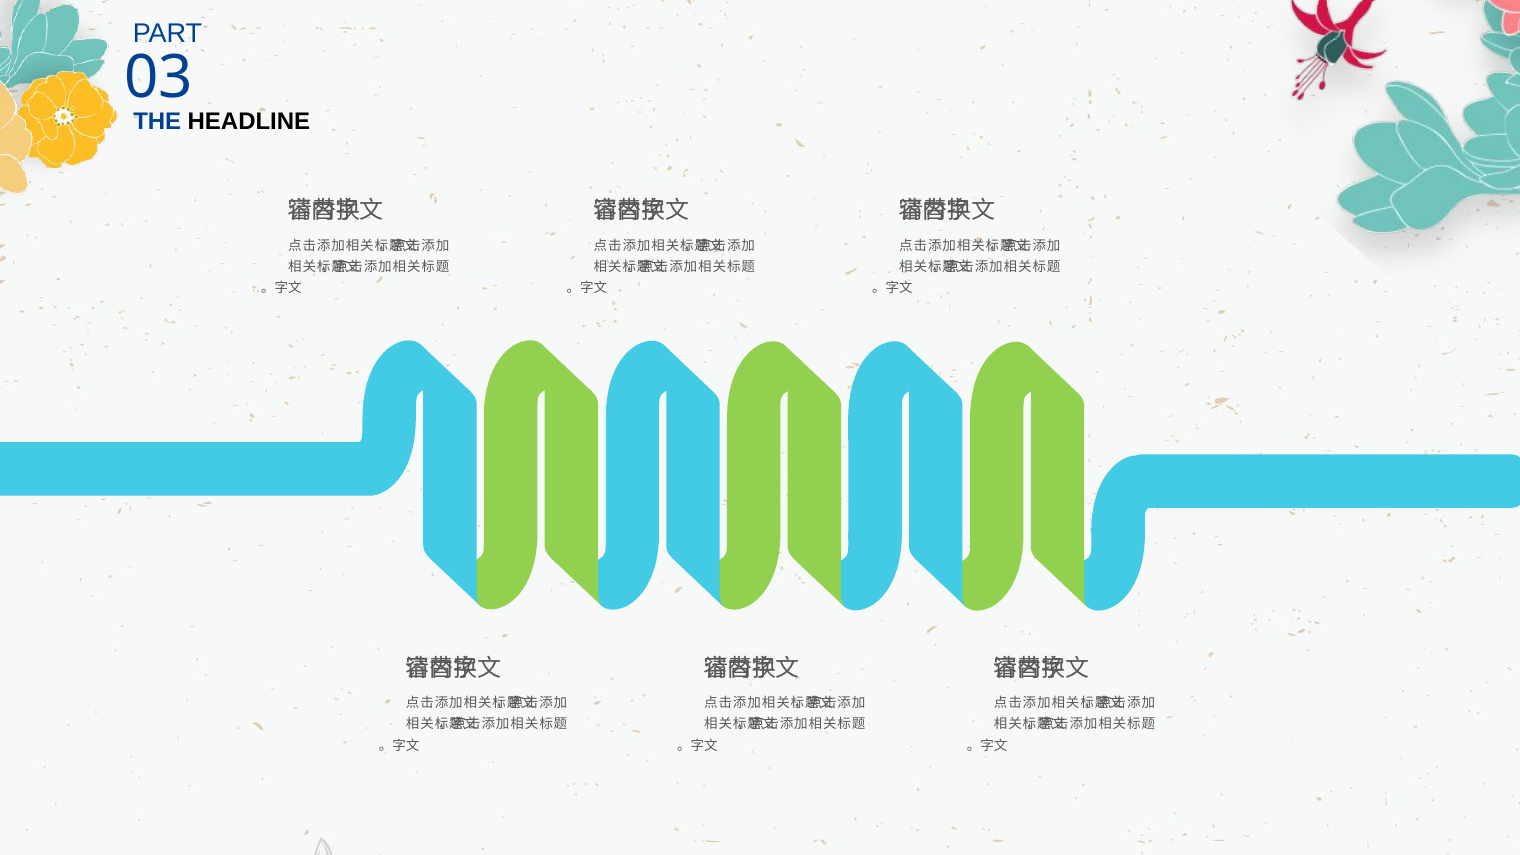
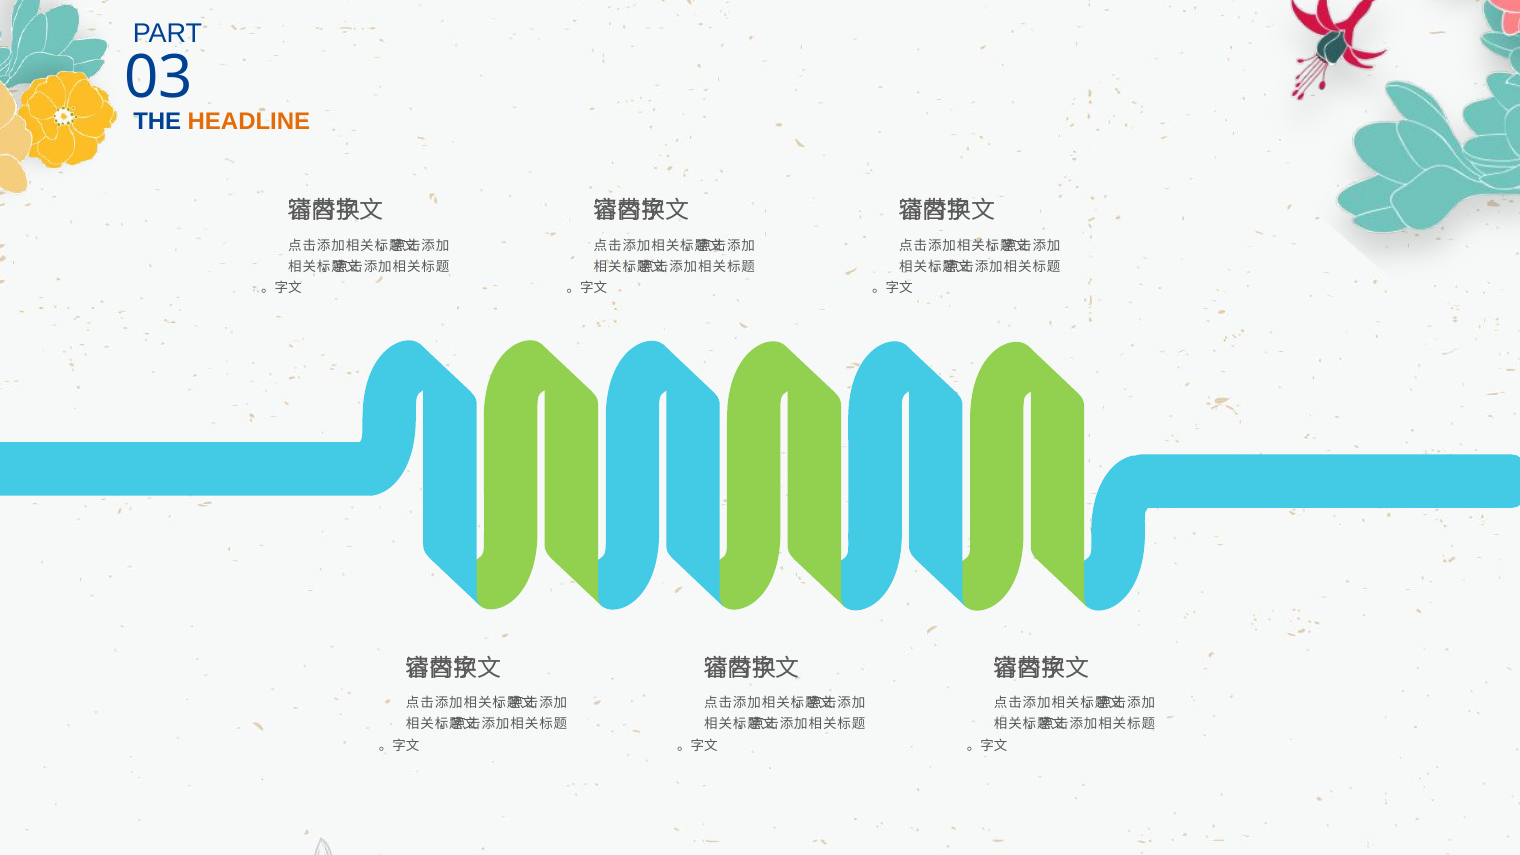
HEADLINE colour: black -> orange (249, 121)
